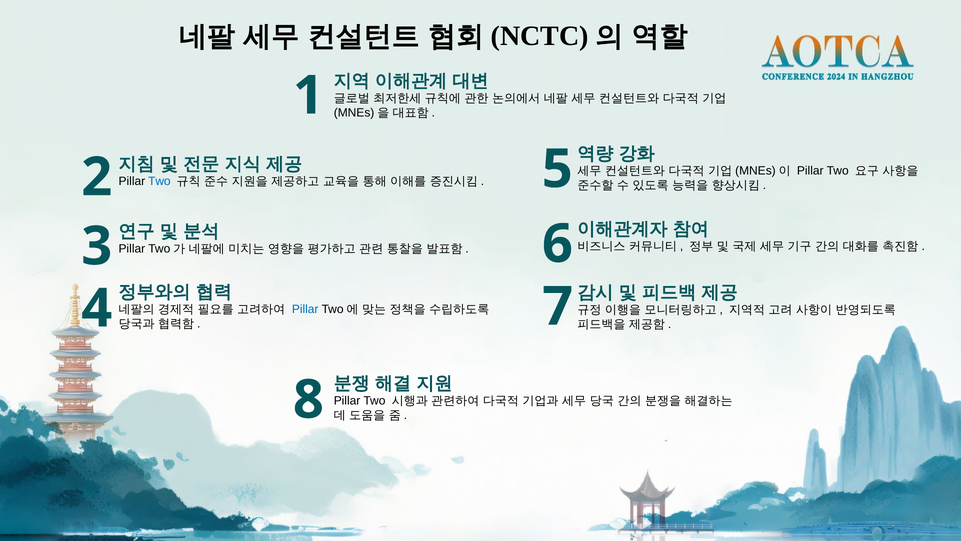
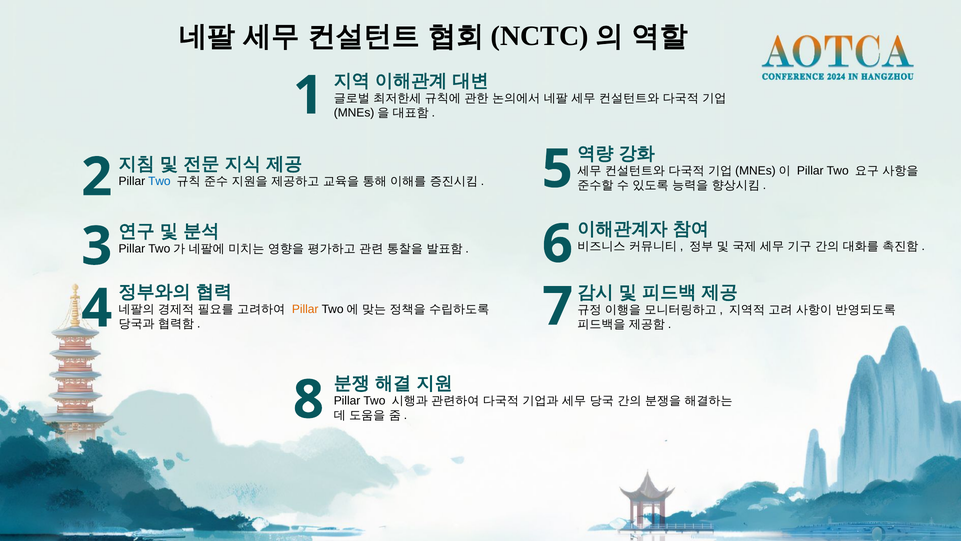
Pillar colour: blue -> orange (305, 309)
